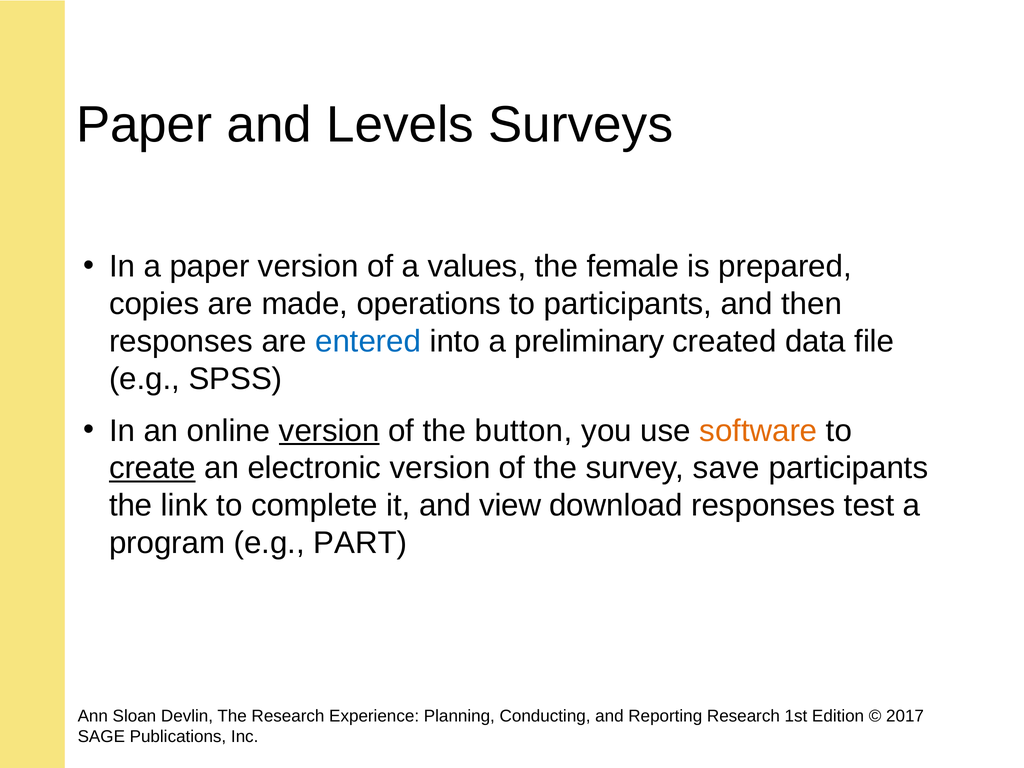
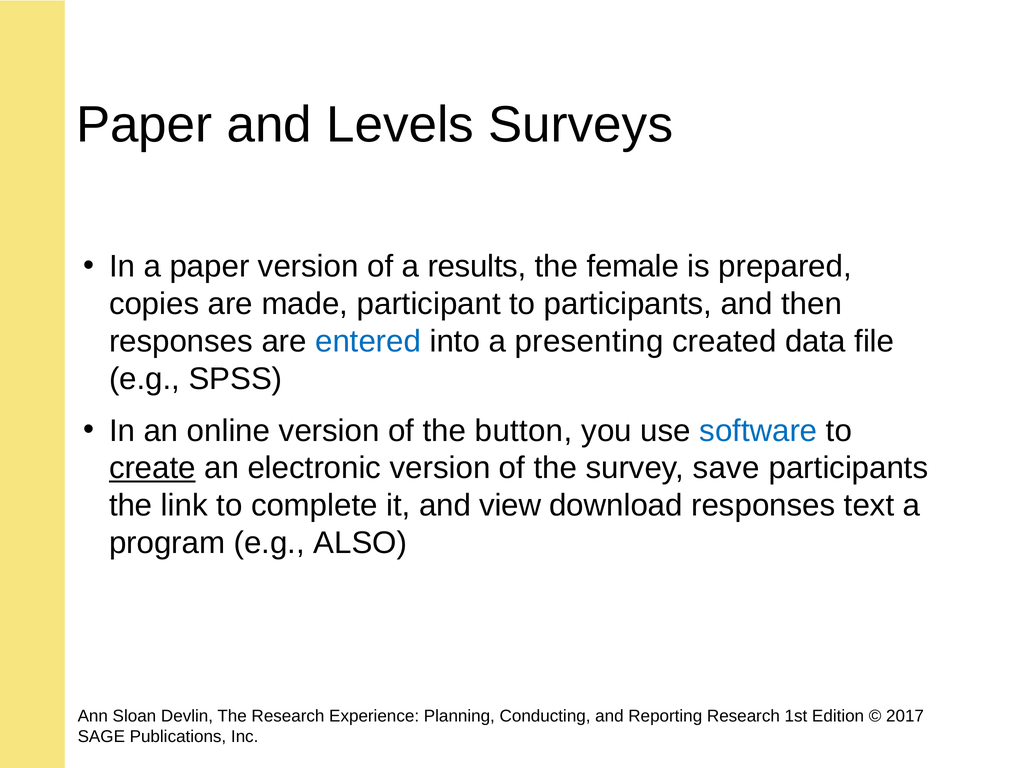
values: values -> results (477, 266)
operations: operations -> participant (429, 304)
preliminary: preliminary -> presenting (589, 341)
version underline: present -> none (329, 431)
software colour: orange -> blue (758, 431)
test: test -> text (869, 506)
PART: PART -> ALSO (360, 543)
